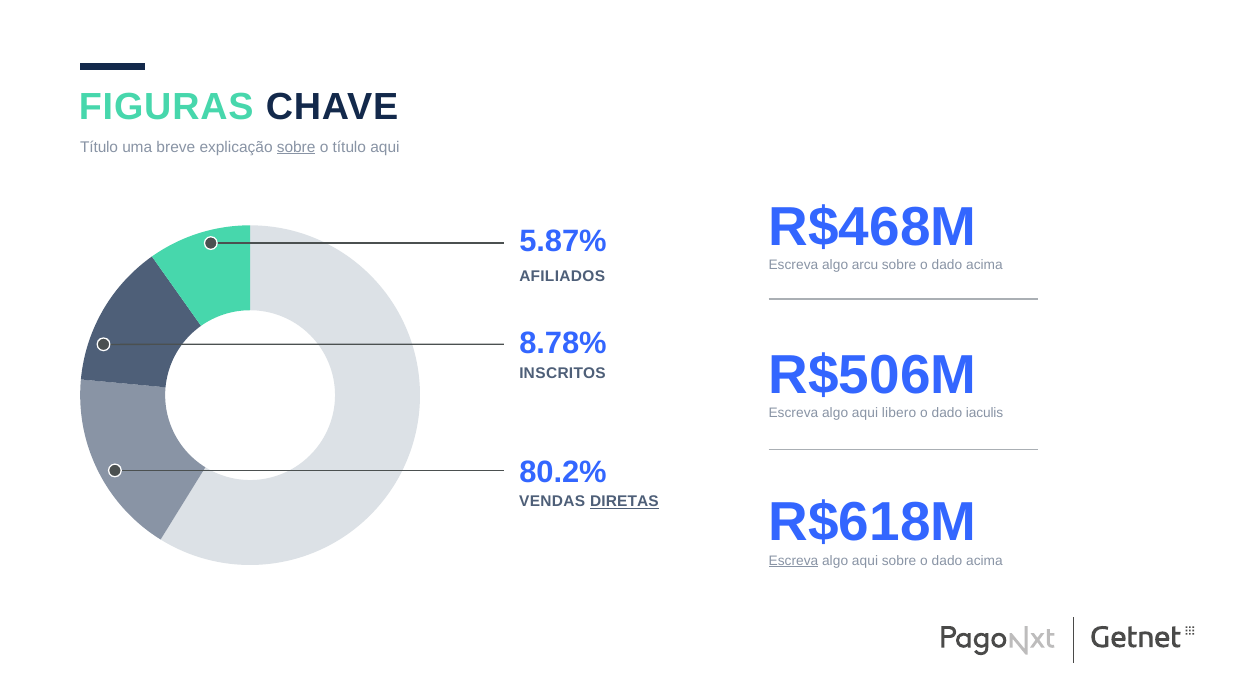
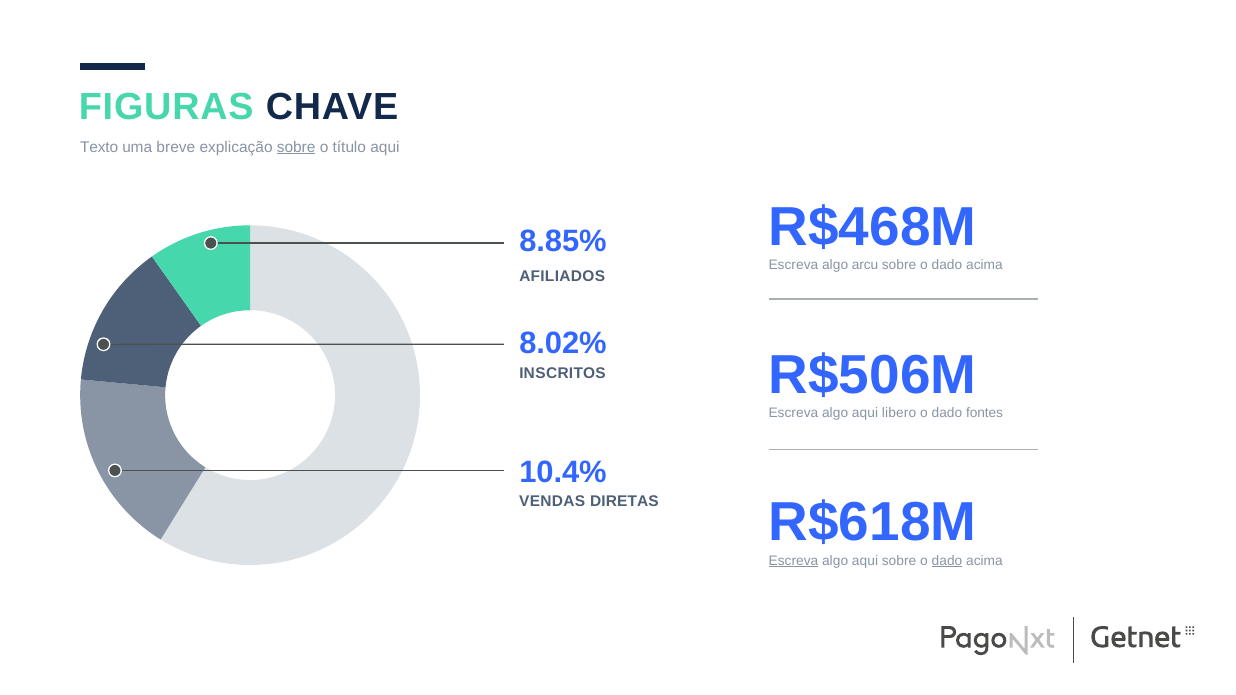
Título: Título -> Texto (99, 147)
5.87%: 5.87% -> 8.85% (563, 241)
8.78%: 8.78% -> 8.02% (563, 344)
iaculis: iaculis -> fontes (985, 413)
80.2%: 80.2% -> 10.4% (563, 473)
DIRETAS underline: present -> none (624, 502)
dado underline: none -> present (947, 561)
